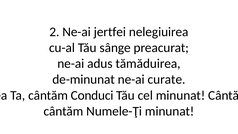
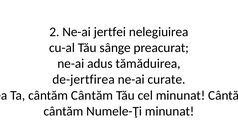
de-minunat: de-minunat -> de-jertfirea (84, 79)
cântăm Conduci: Conduci -> Cântăm (92, 95)
